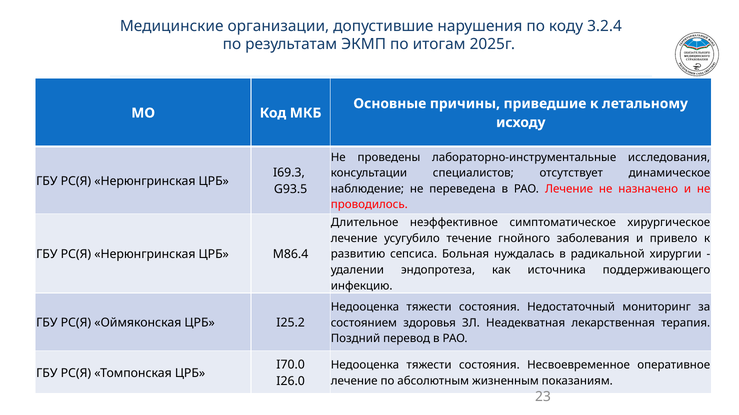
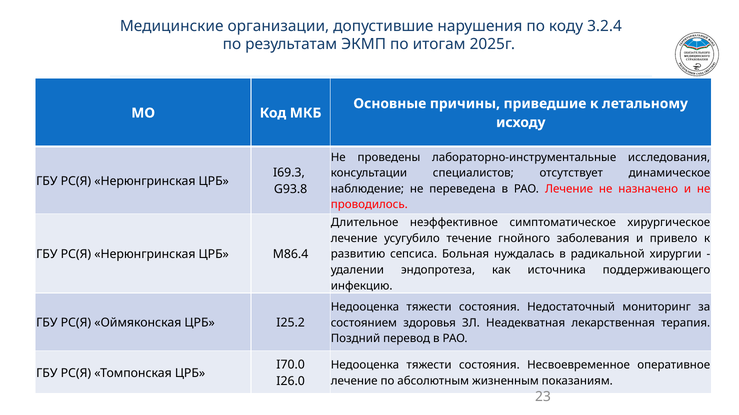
G93.5: G93.5 -> G93.8 (291, 190)
